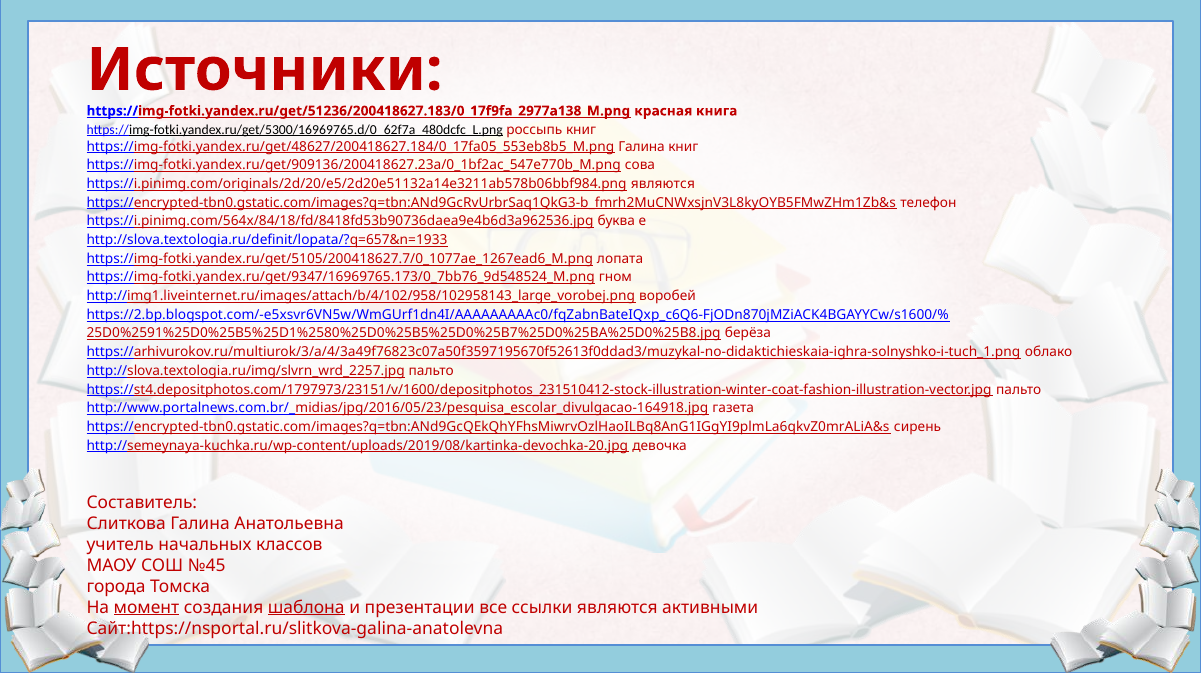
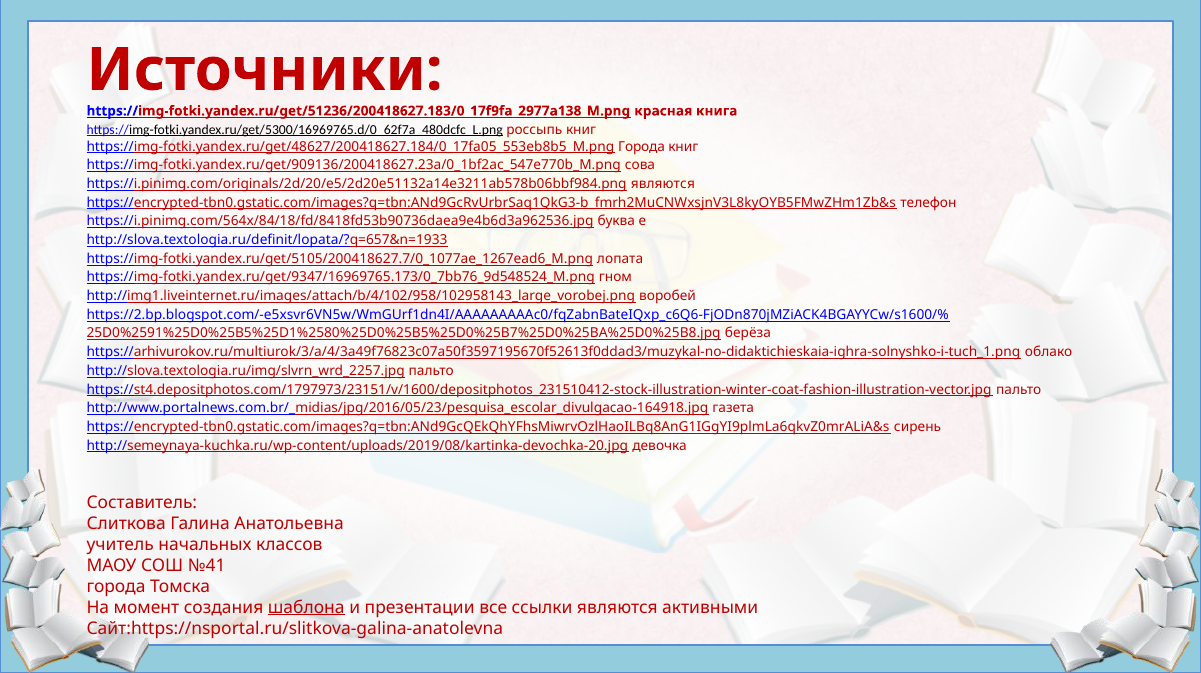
https://img-fotki.yandex.ru/get/48627/200418627.184/0_17fa05_553eb8b5_M.png Галина: Галина -> Города (642, 147)
№45: №45 -> №41 (207, 565)
момент underline: present -> none (147, 607)
